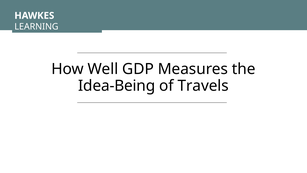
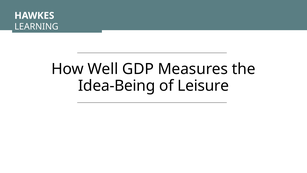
Travels: Travels -> Leisure (203, 86)
